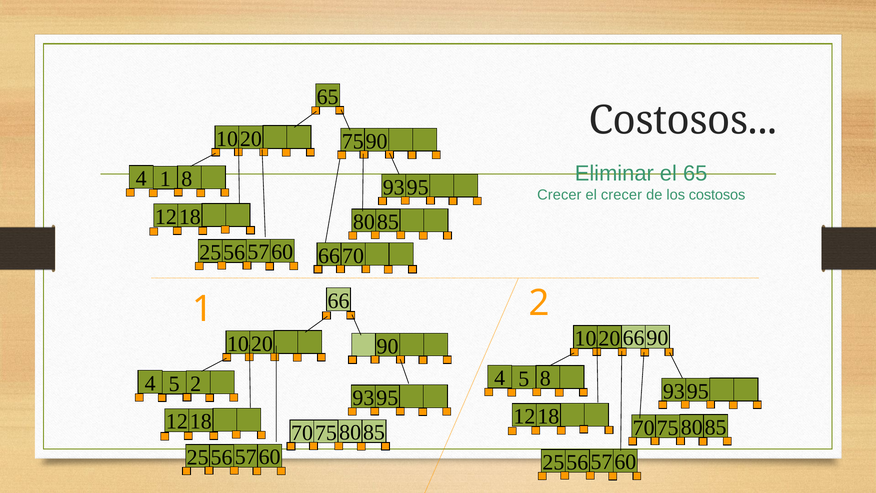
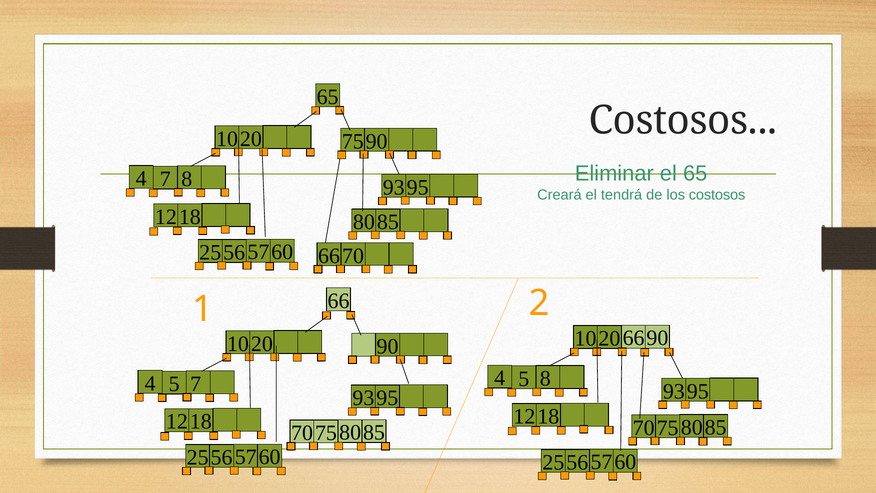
4 1: 1 -> 7 (165, 179)
Crecer: Crecer -> Creará (559, 195)
el crecer: crecer -> tendrá (622, 195)
5 2: 2 -> 7 (196, 384)
